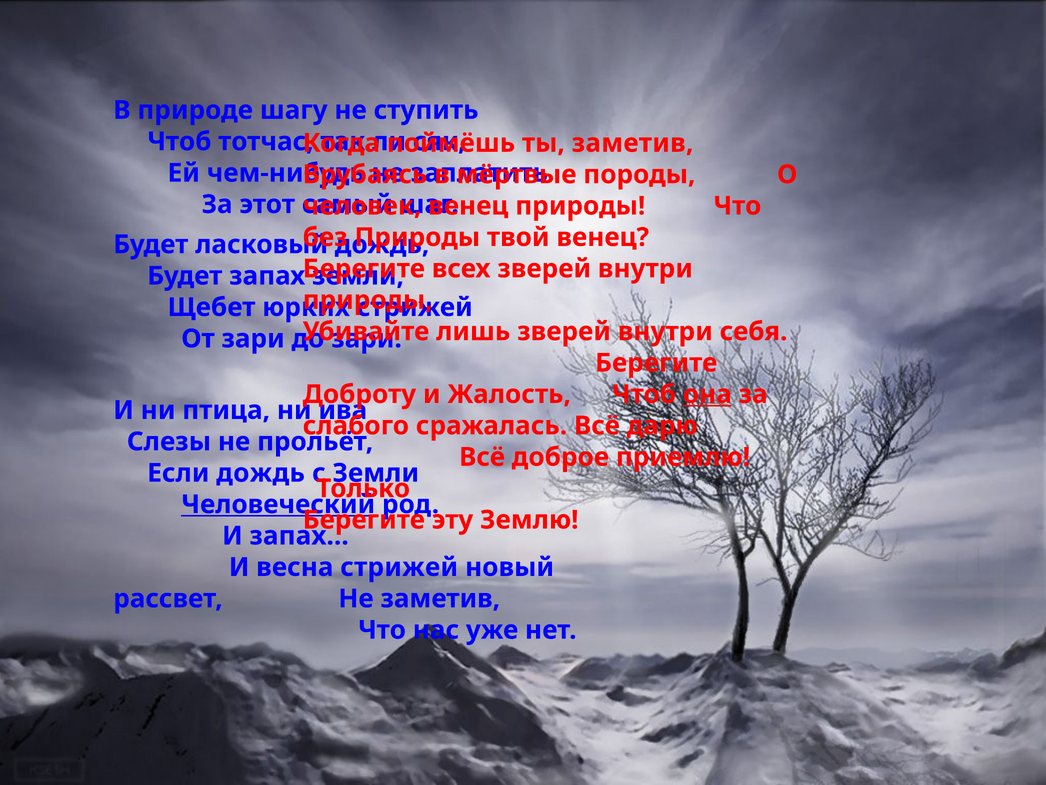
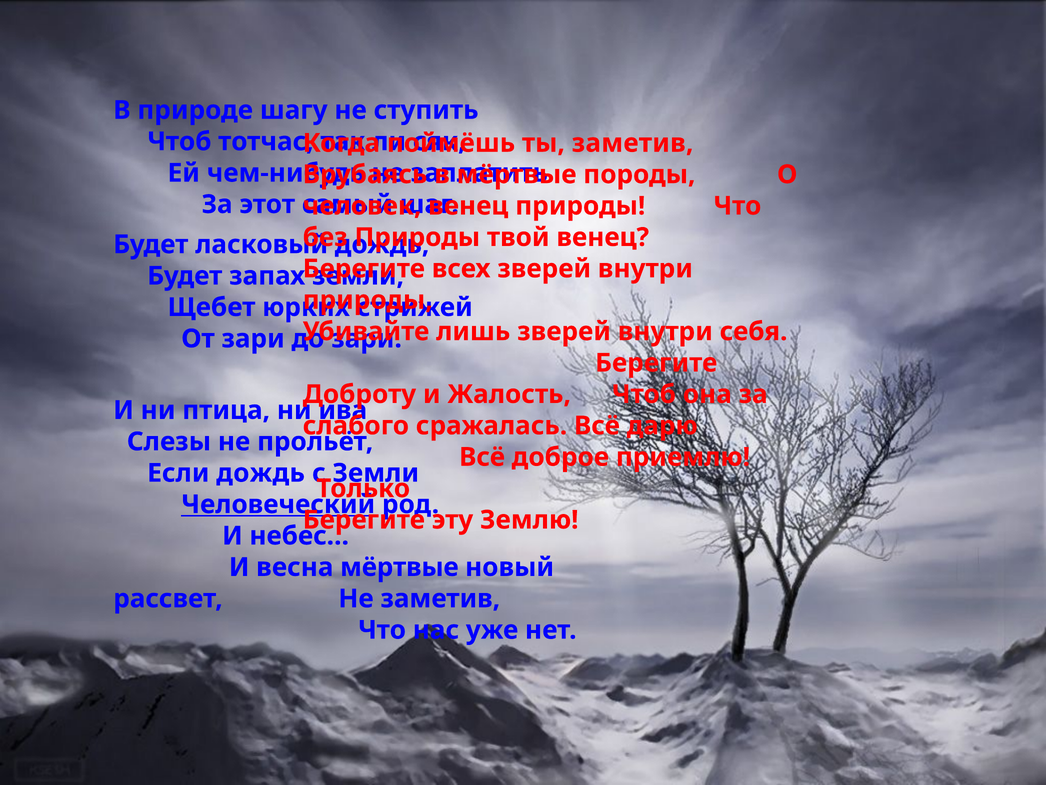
она underline: present -> none (707, 394)
запах…: запах… -> небес… (299, 536)
весна стрижей: стрижей -> мёртвые (399, 567)
